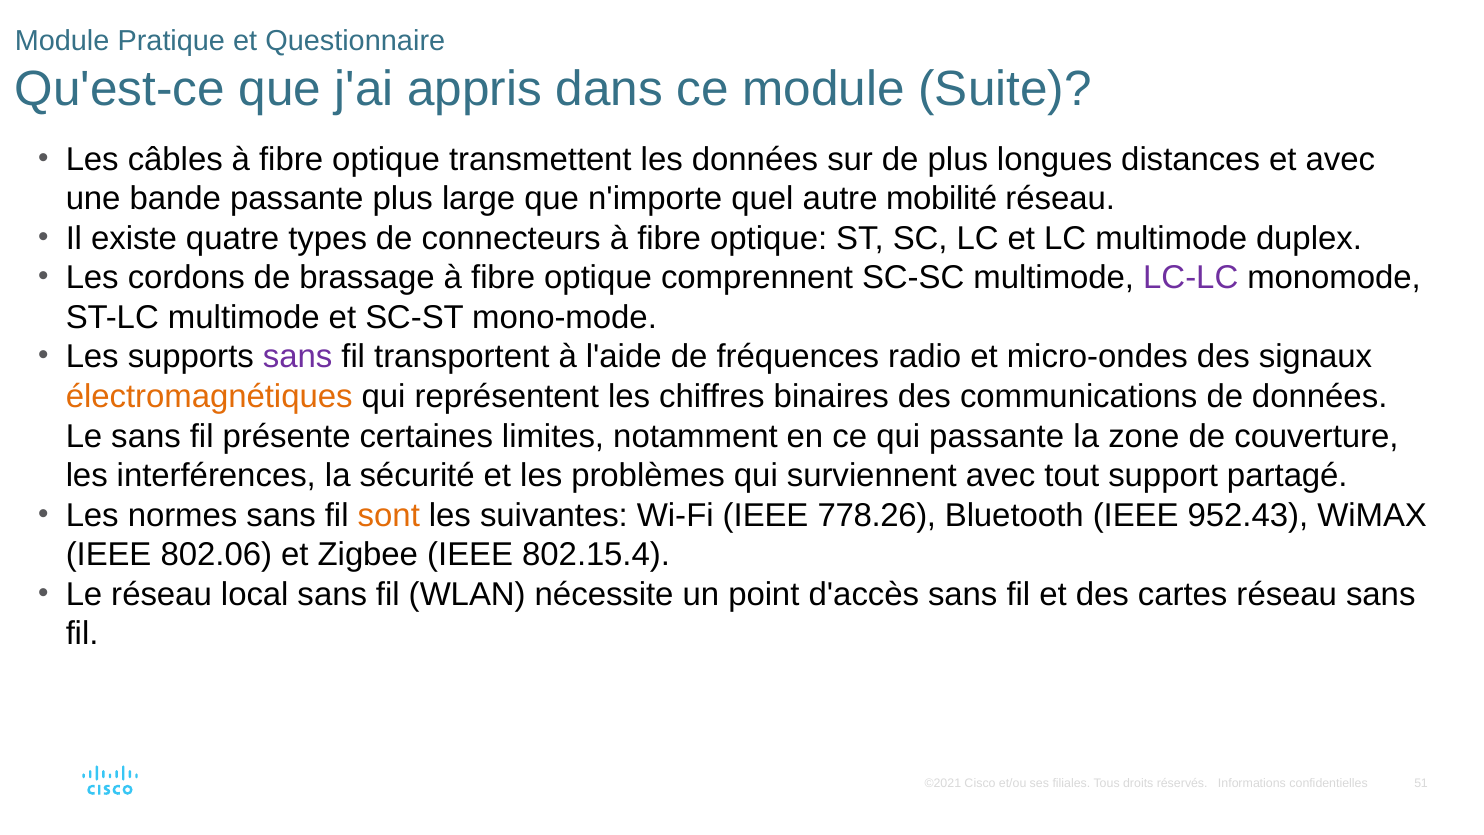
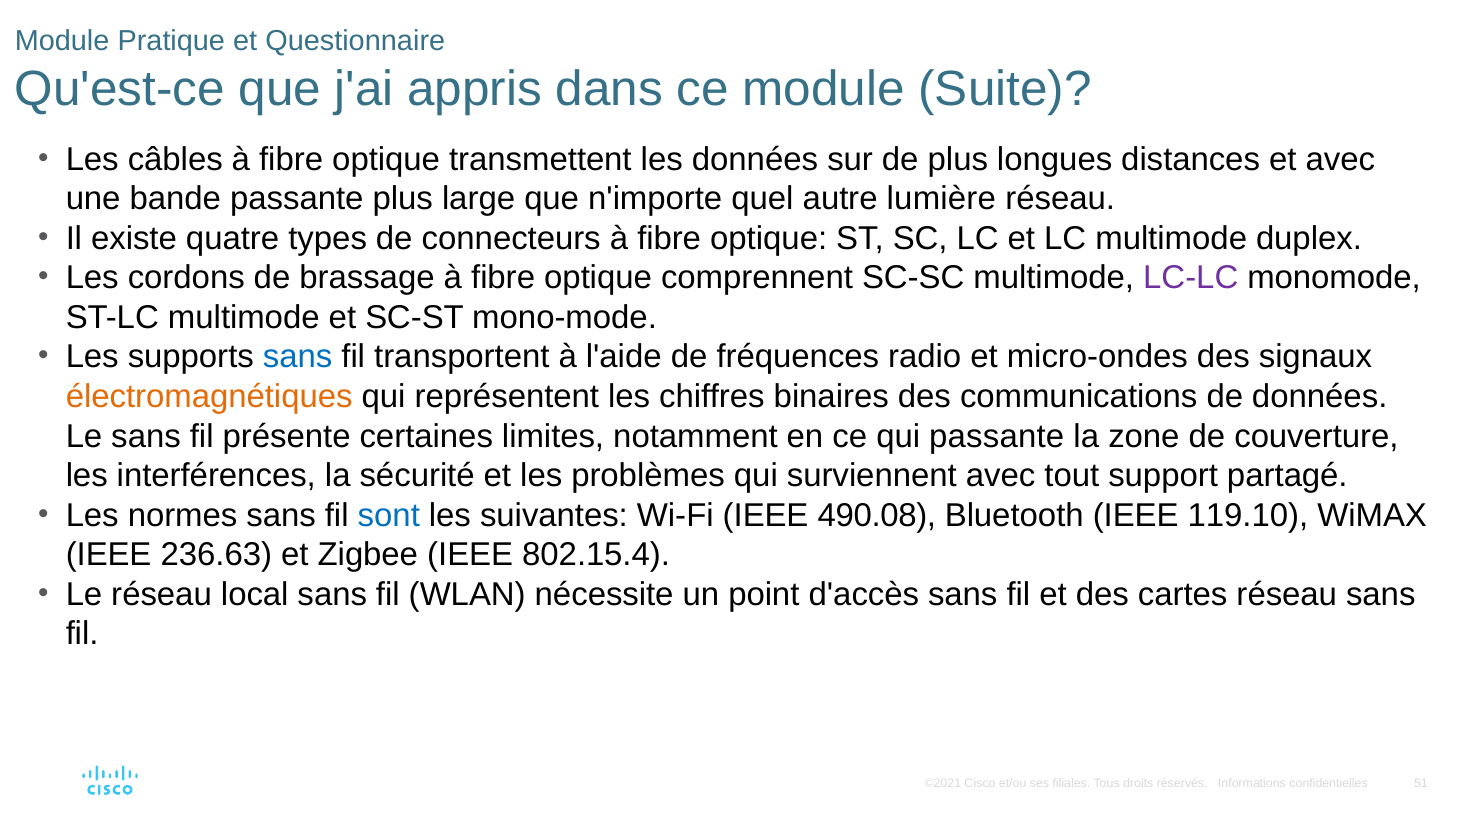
mobilité: mobilité -> lumière (941, 199)
sans colour: purple -> blue (298, 357)
sont colour: orange -> blue (389, 515)
778.26: 778.26 -> 490.08 (877, 515)
952.43: 952.43 -> 119.10 (1248, 515)
802.06: 802.06 -> 236.63 (216, 555)
